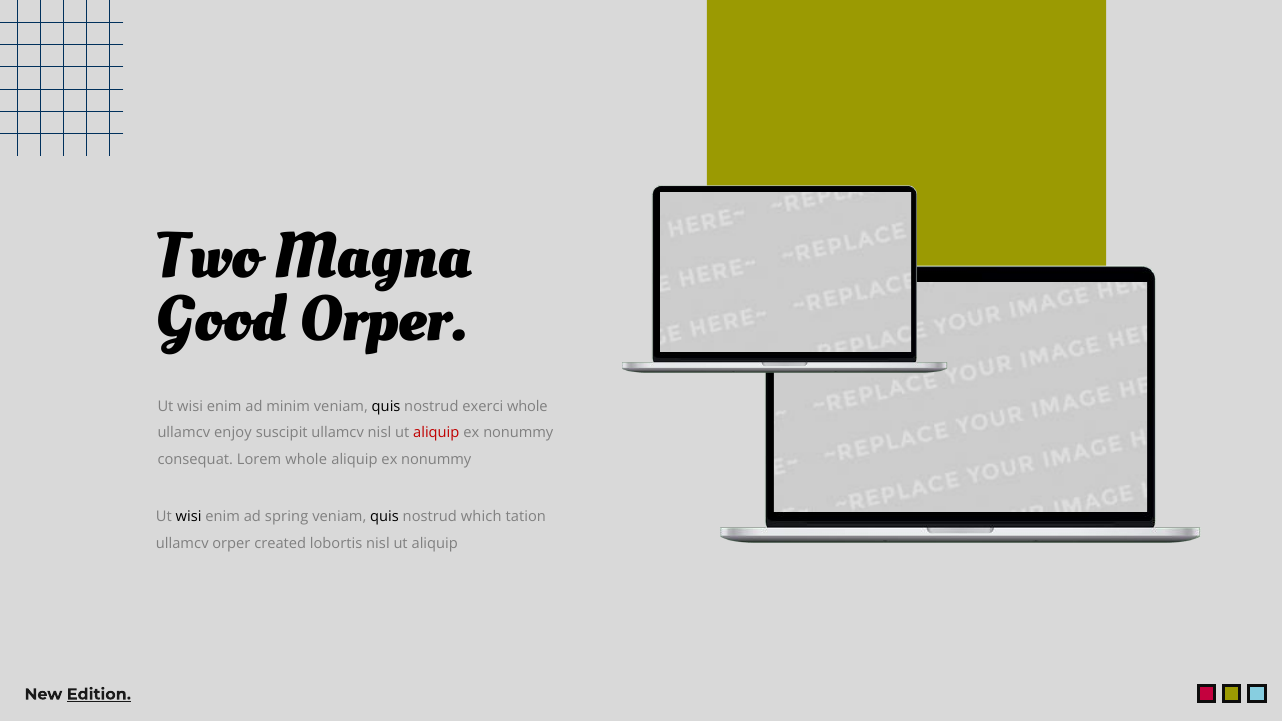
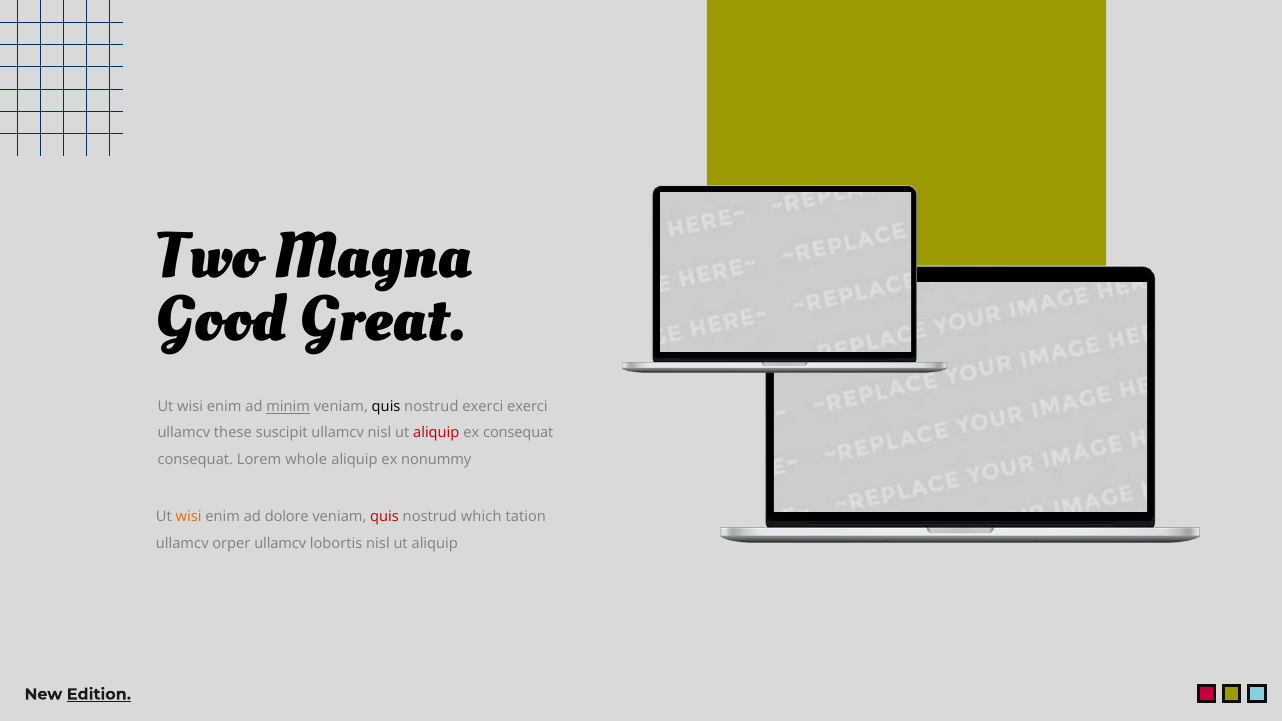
Good Orper: Orper -> Great (383, 319)
minim underline: none -> present (288, 407)
exerci whole: whole -> exerci (527, 407)
enjoy: enjoy -> these (233, 433)
nonummy: nonummy -> consequat (518, 433)
wisi colour: black -> orange (189, 517)
spring: spring -> dolore (287, 517)
quis colour: black -> red (385, 517)
orper created: created -> ullamcv (280, 544)
